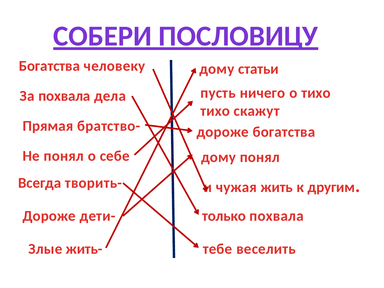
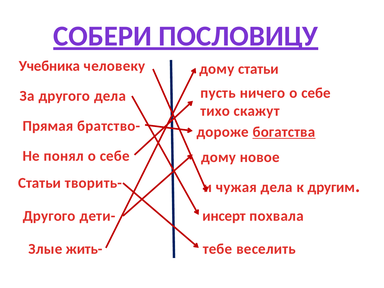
Богатства: Богатства -> Учебника (49, 66)
тихо: тихо -> себе (316, 93)
За похвала: похвала -> другого (64, 96)
богатства underline: none -> present (284, 132)
понял: понял -> новое (260, 157)
Всегда: Всегда -> Статьи (40, 183)
чужая жить: жить -> дела (277, 187)
Дороже: Дороже -> Другого (49, 216)
только: только -> инсерт (224, 216)
